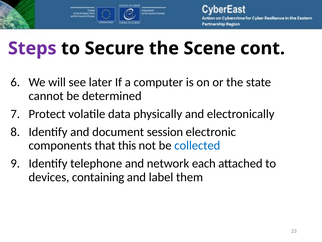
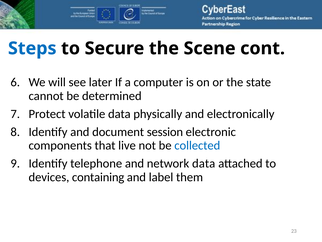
Steps colour: purple -> blue (32, 48)
this: this -> live (127, 145)
network each: each -> data (204, 163)
